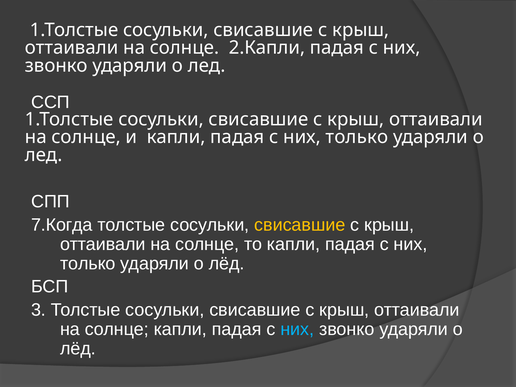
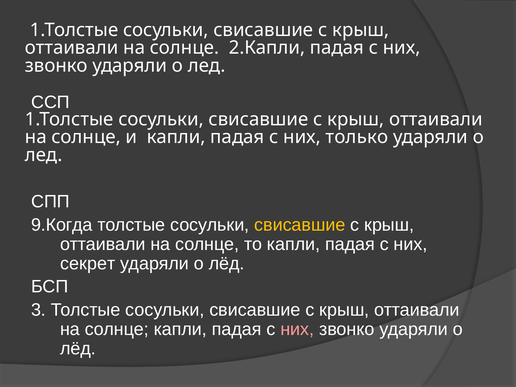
7.Когда: 7.Когда -> 9.Когда (62, 225)
только: только -> секрет (88, 264)
них colour: light blue -> pink (297, 329)
